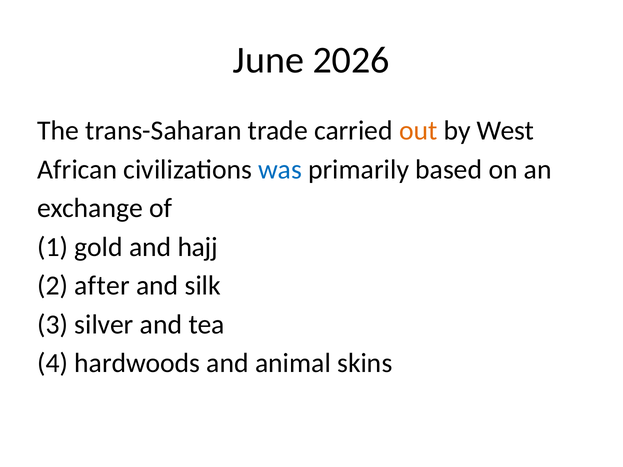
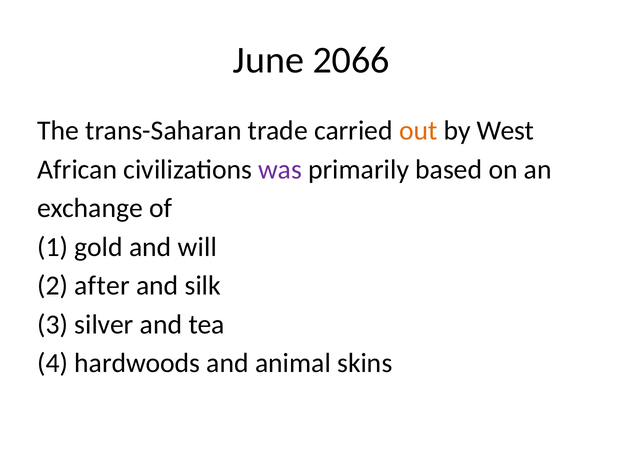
2026: 2026 -> 2066 (351, 60)
was colour: blue -> purple (280, 169)
hajj: hajj -> will (197, 247)
